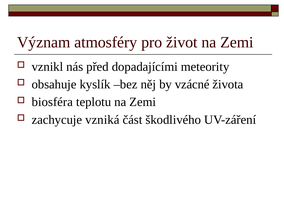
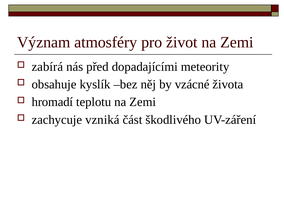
vznikl: vznikl -> zabírá (47, 67)
biosféra: biosféra -> hromadí (52, 102)
